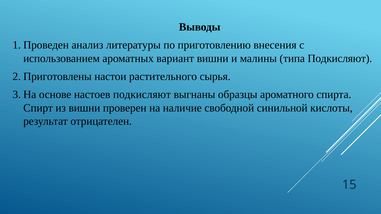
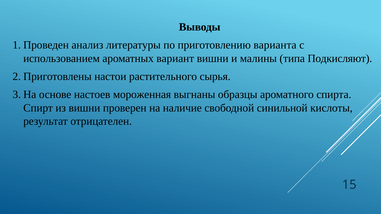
внесения: внесения -> варианта (275, 45)
настоев подкисляют: подкисляют -> мороженная (142, 95)
